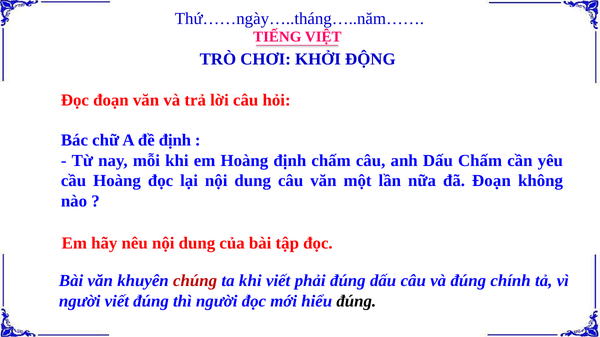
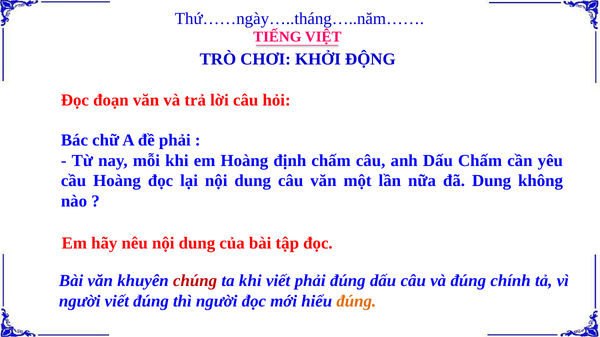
đề định: định -> phải (175, 140)
đã Đoạn: Đoạn -> Dung (492, 181)
đúng colour: black -> orange (356, 301)
